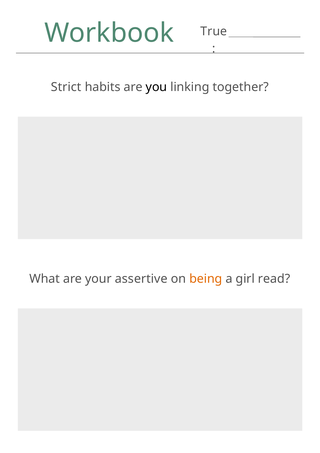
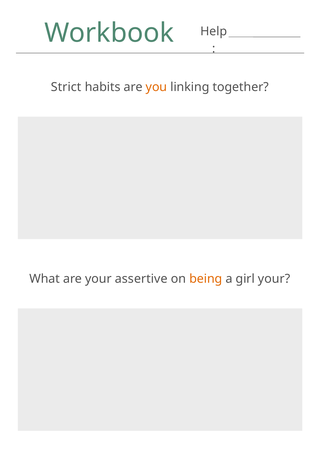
True: True -> Help (214, 31)
you colour: black -> orange (156, 87)
girl read: read -> your (274, 279)
